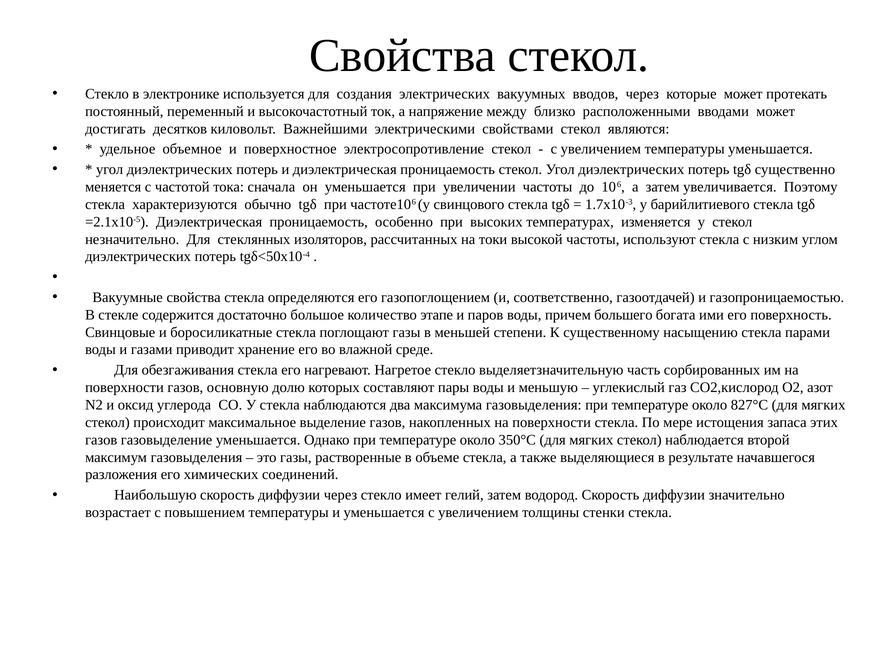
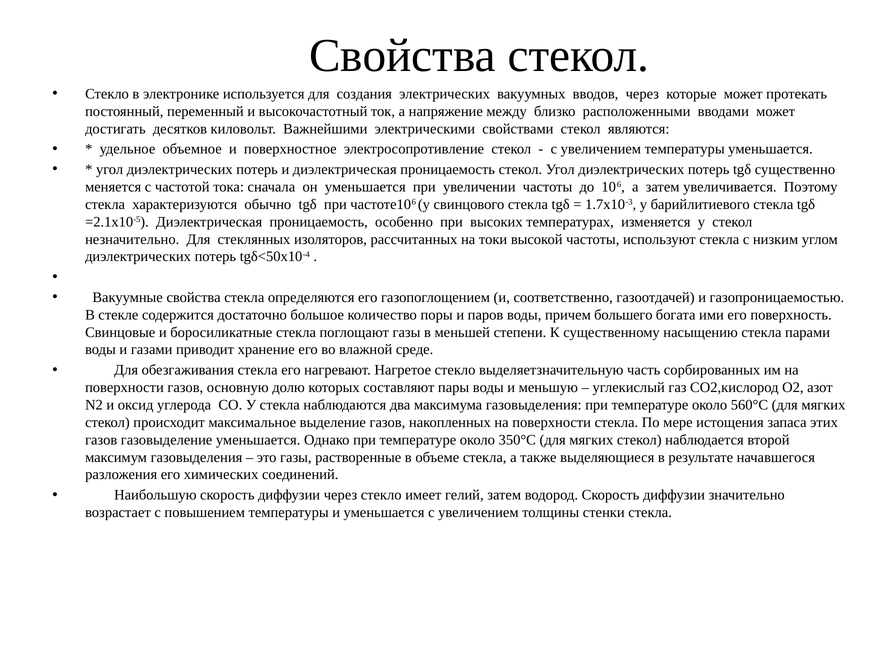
этапе: этапе -> поры (437, 315)
827°C: 827°C -> 560°C (749, 405)
